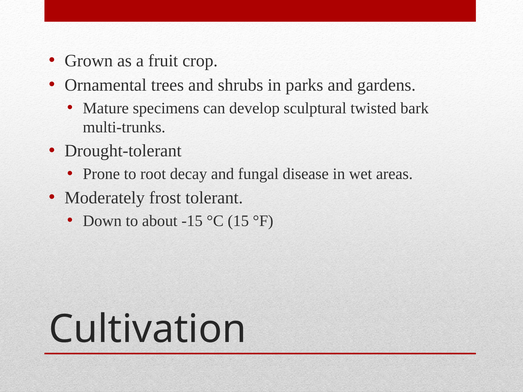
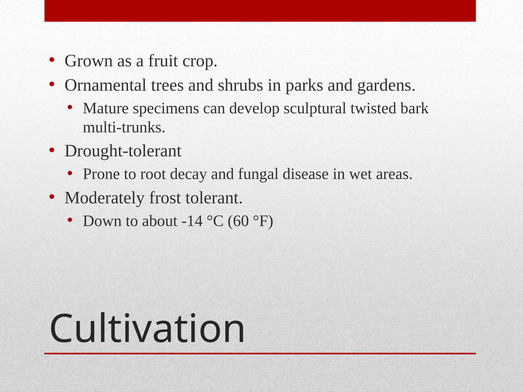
-15: -15 -> -14 (192, 221)
15: 15 -> 60 (238, 221)
